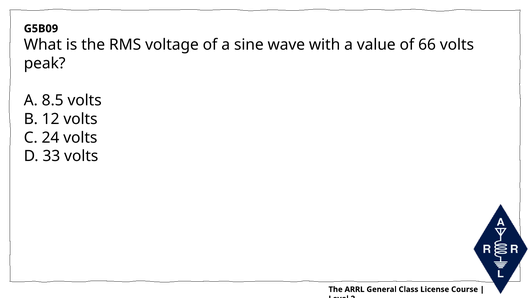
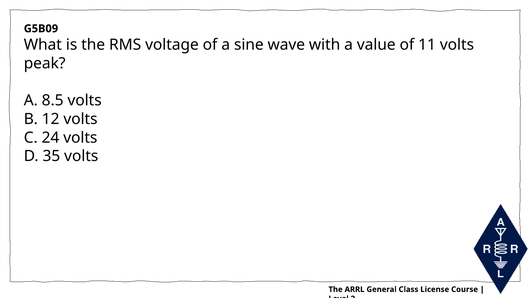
66: 66 -> 11 (427, 45)
33: 33 -> 35 (51, 156)
